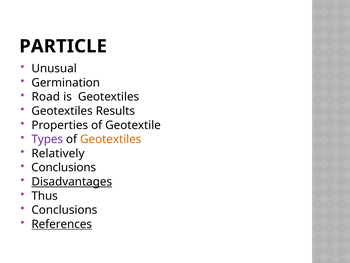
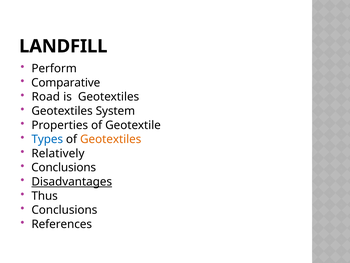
PARTICLE: PARTICLE -> LANDFILL (63, 46)
Unusual: Unusual -> Perform (54, 68)
Germination: Germination -> Comparative (66, 83)
Results: Results -> System (115, 111)
Types colour: purple -> blue (47, 139)
References underline: present -> none (62, 224)
